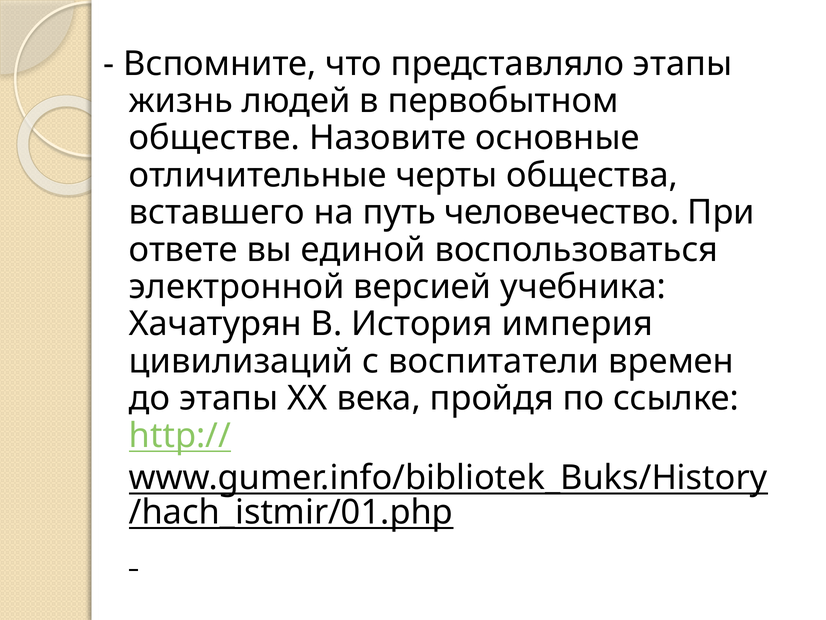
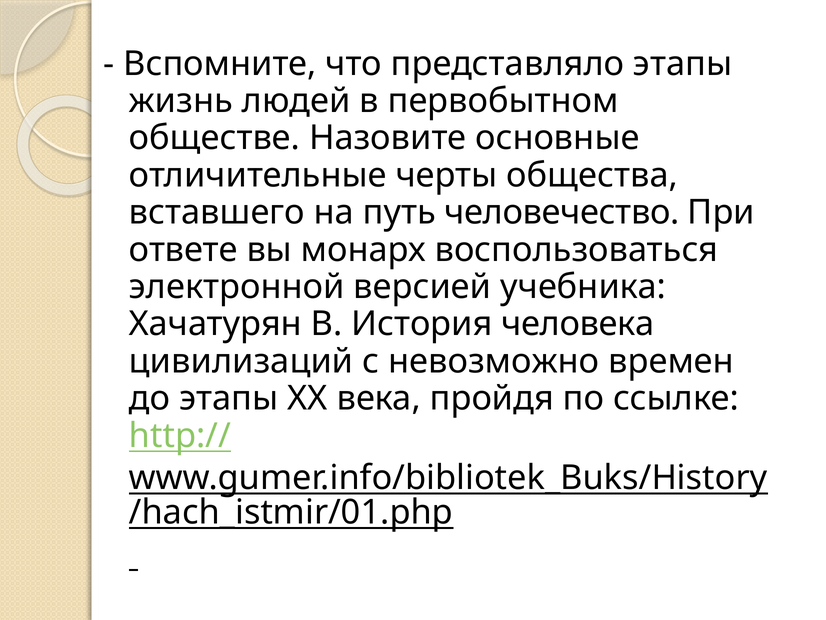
единой: единой -> монарх (363, 250)
империя: империя -> человека (578, 324)
воспитатели: воспитатели -> невозможно (494, 361)
